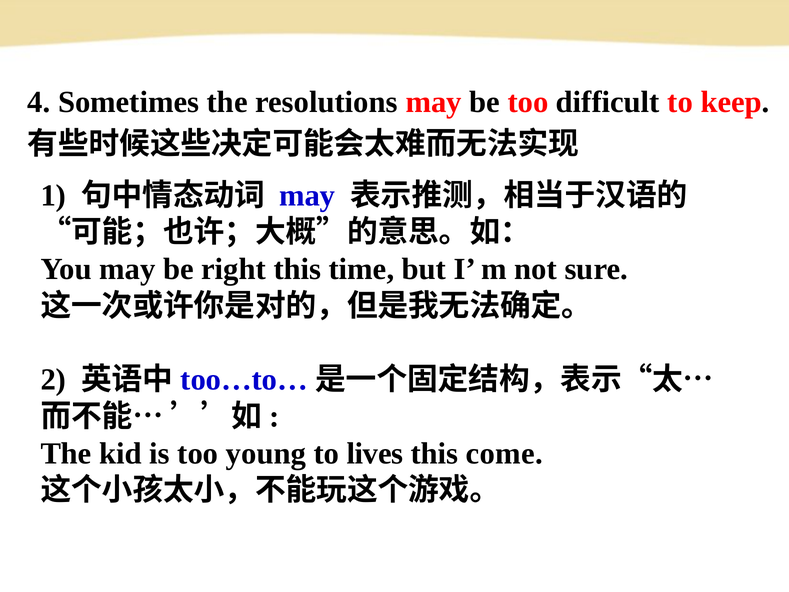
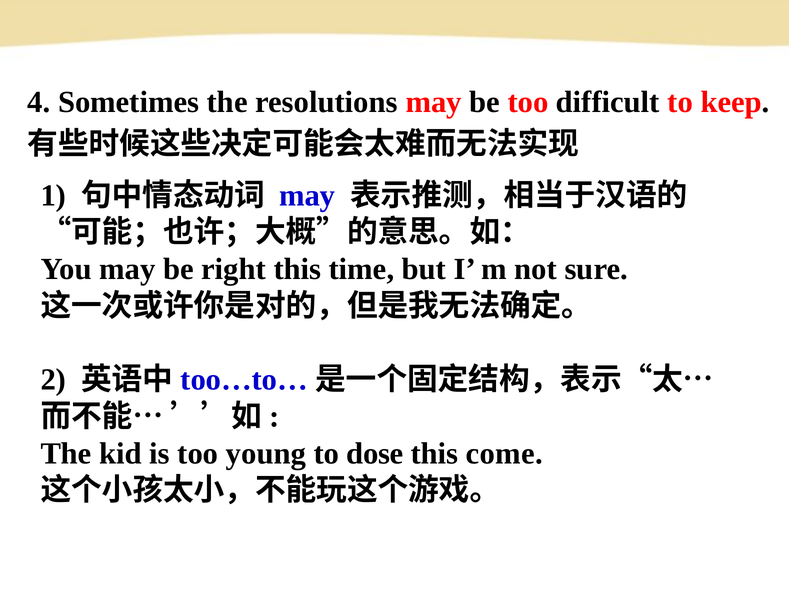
lives: lives -> dose (375, 453)
